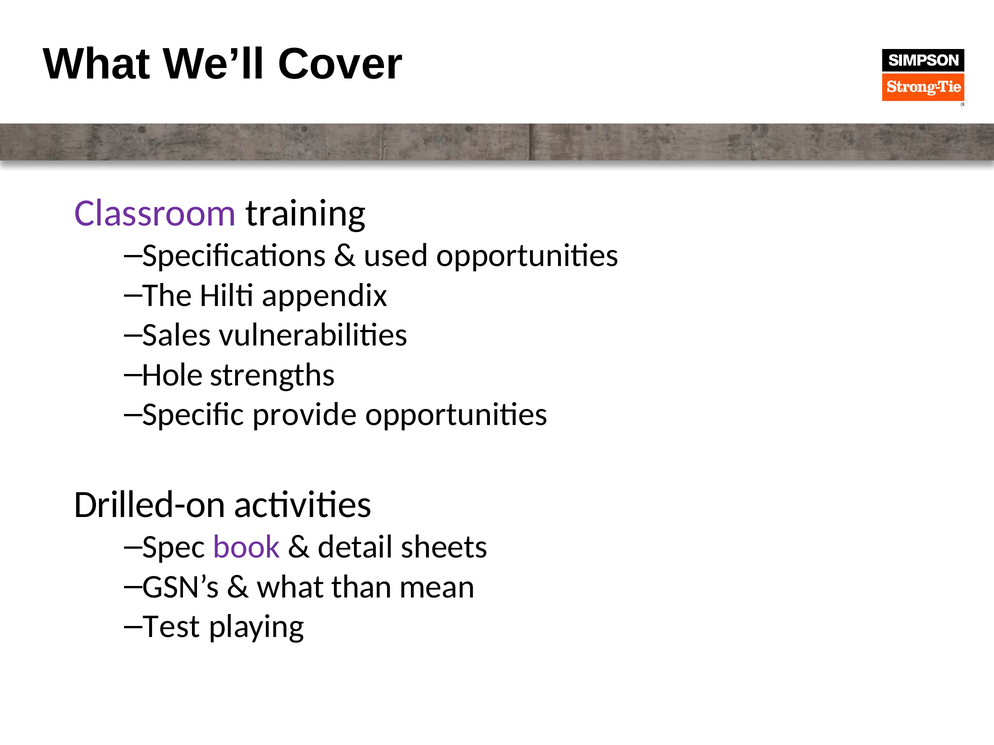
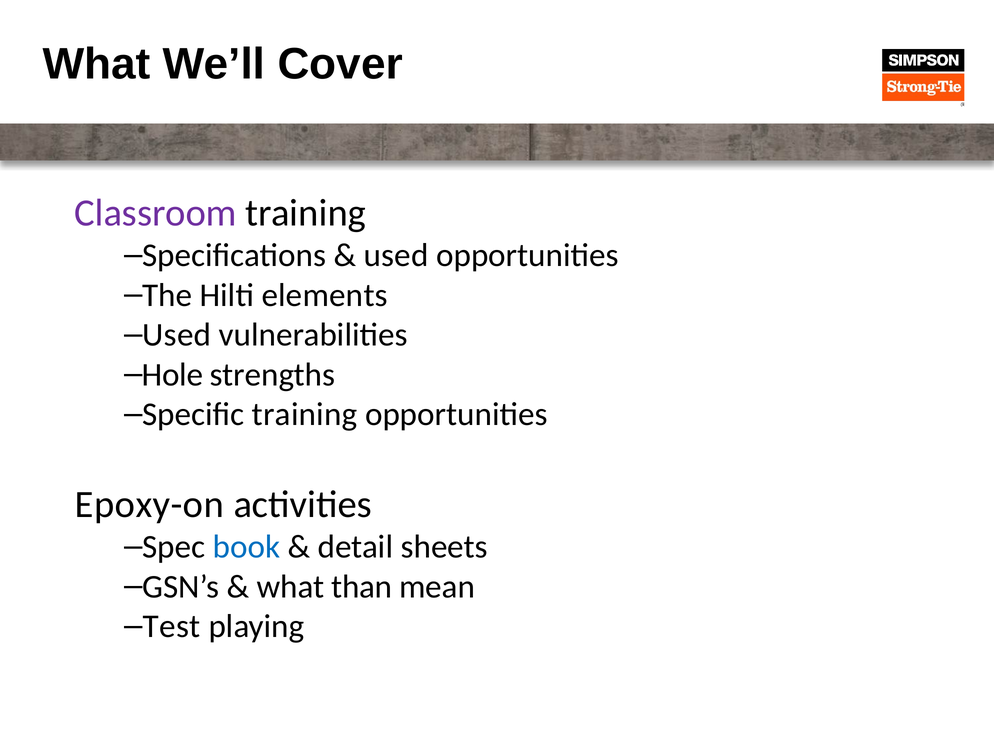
appendix: appendix -> elements (325, 295)
Sales: Sales -> Used (177, 335)
Specific provide: provide -> training (305, 415)
Drilled-on: Drilled-on -> Epoxy-on (149, 505)
book colour: purple -> blue (247, 547)
